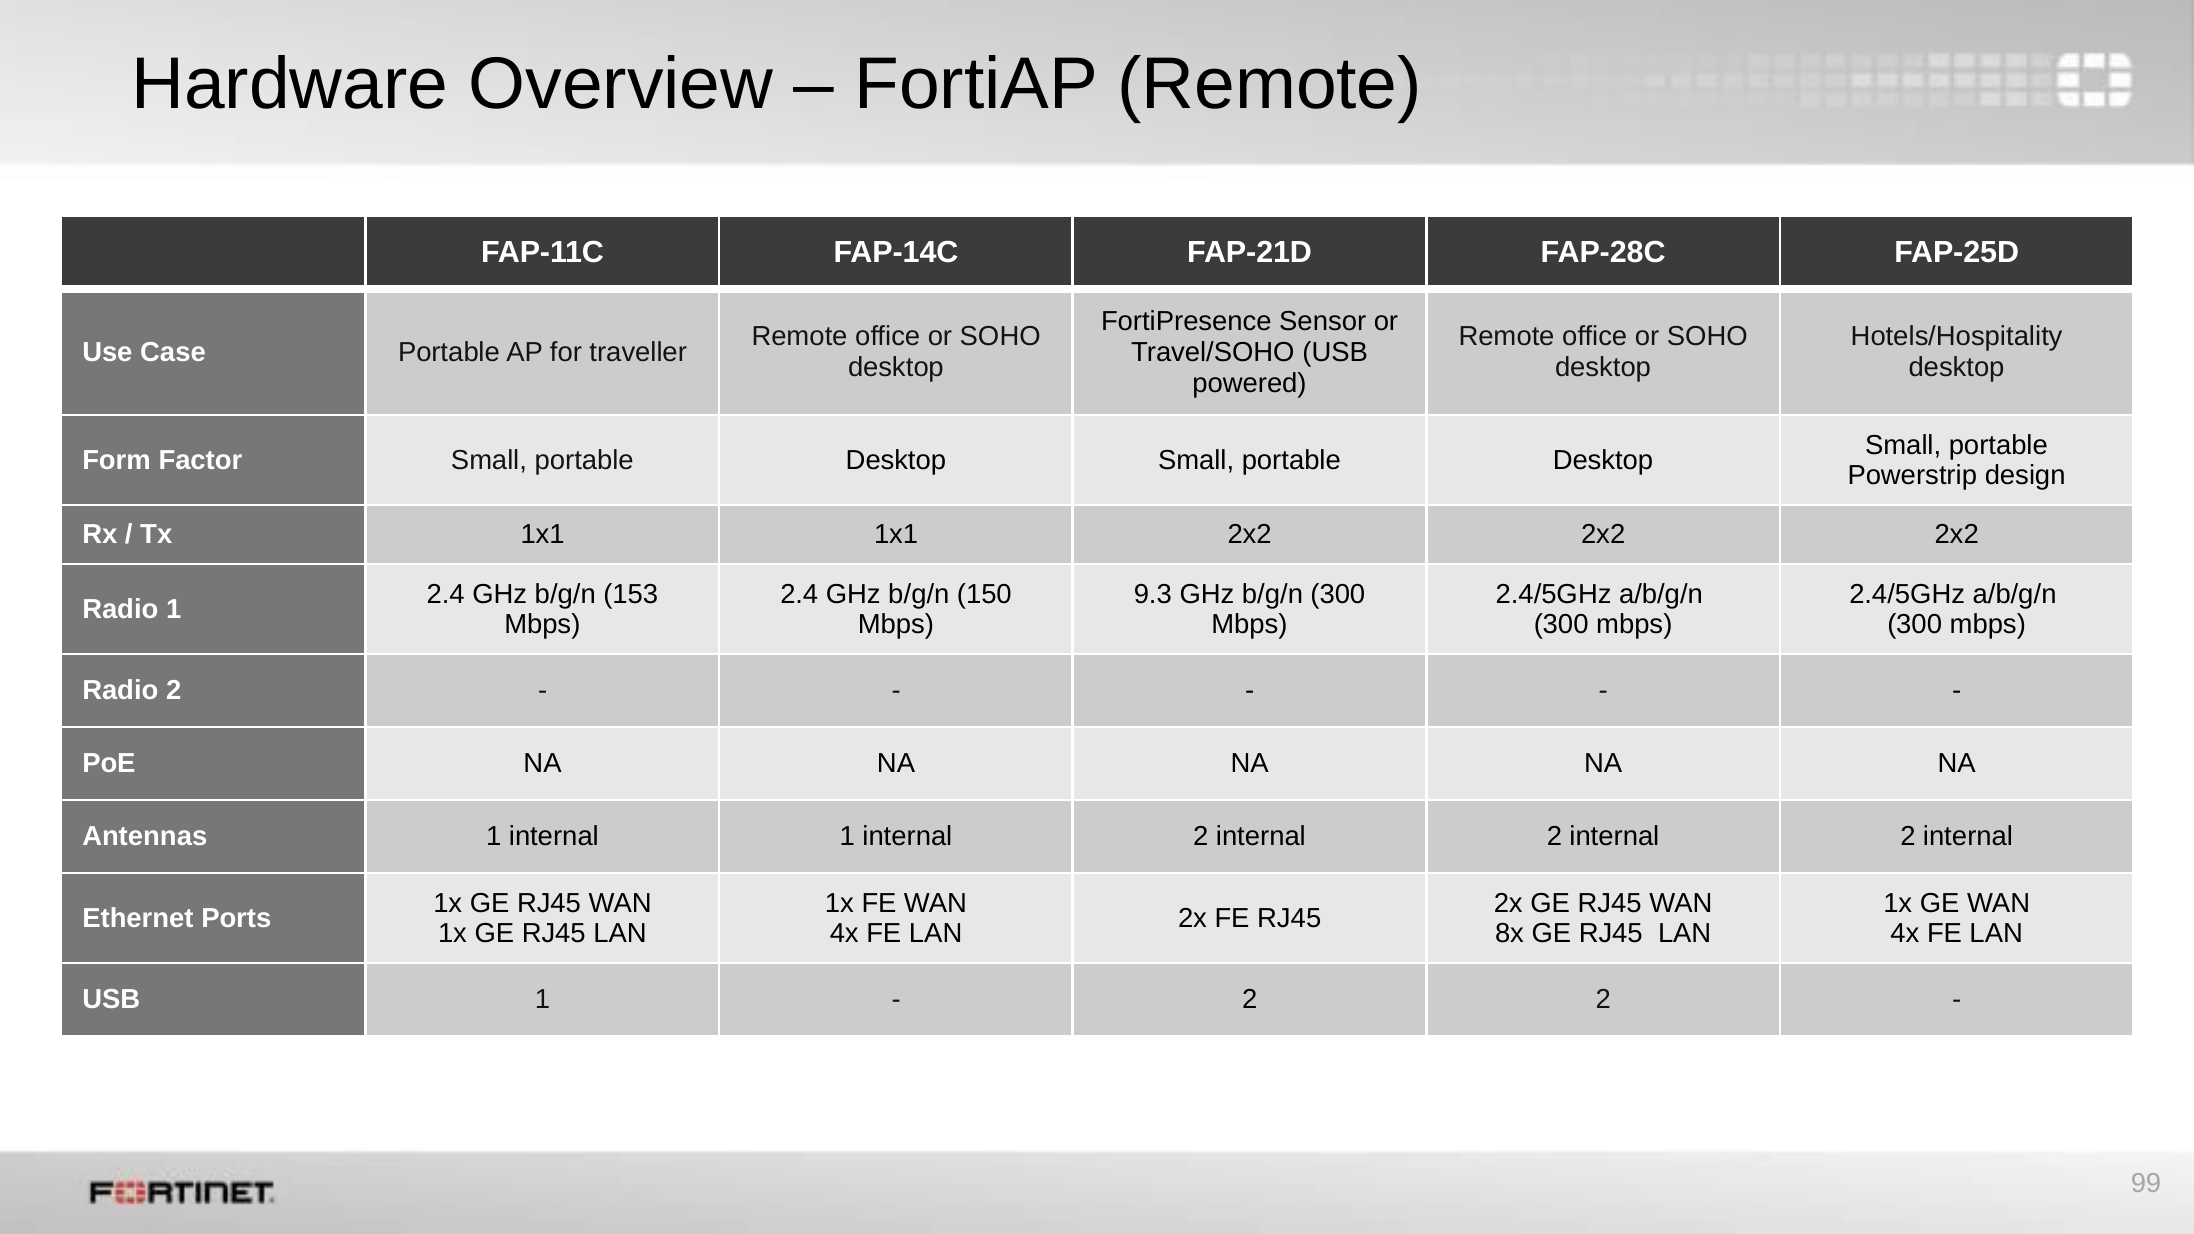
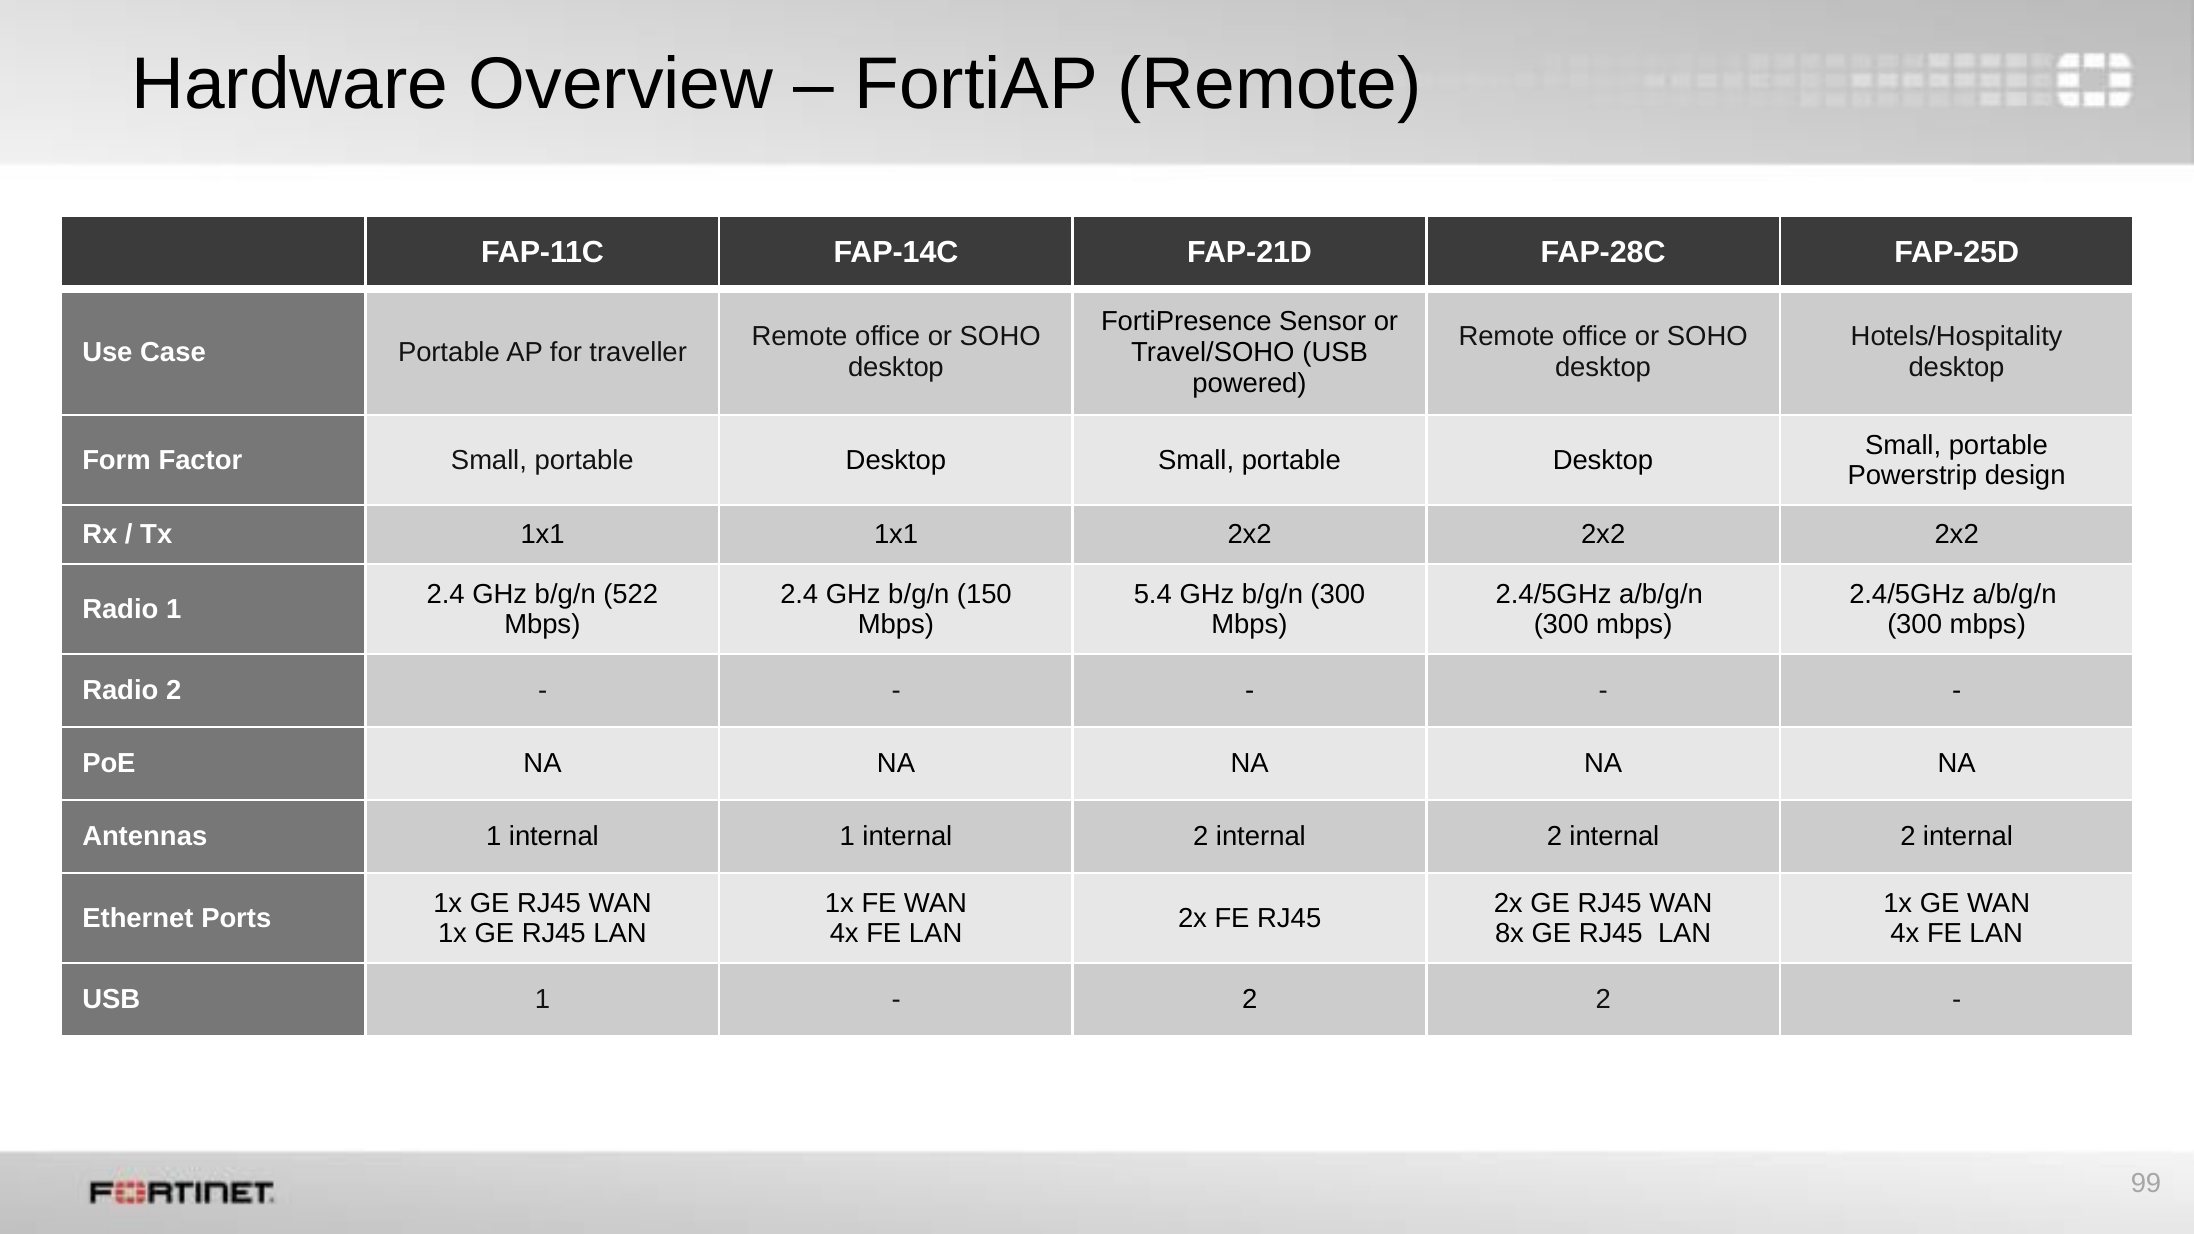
153: 153 -> 522 (631, 594)
9.3: 9.3 -> 5.4 (1153, 594)
